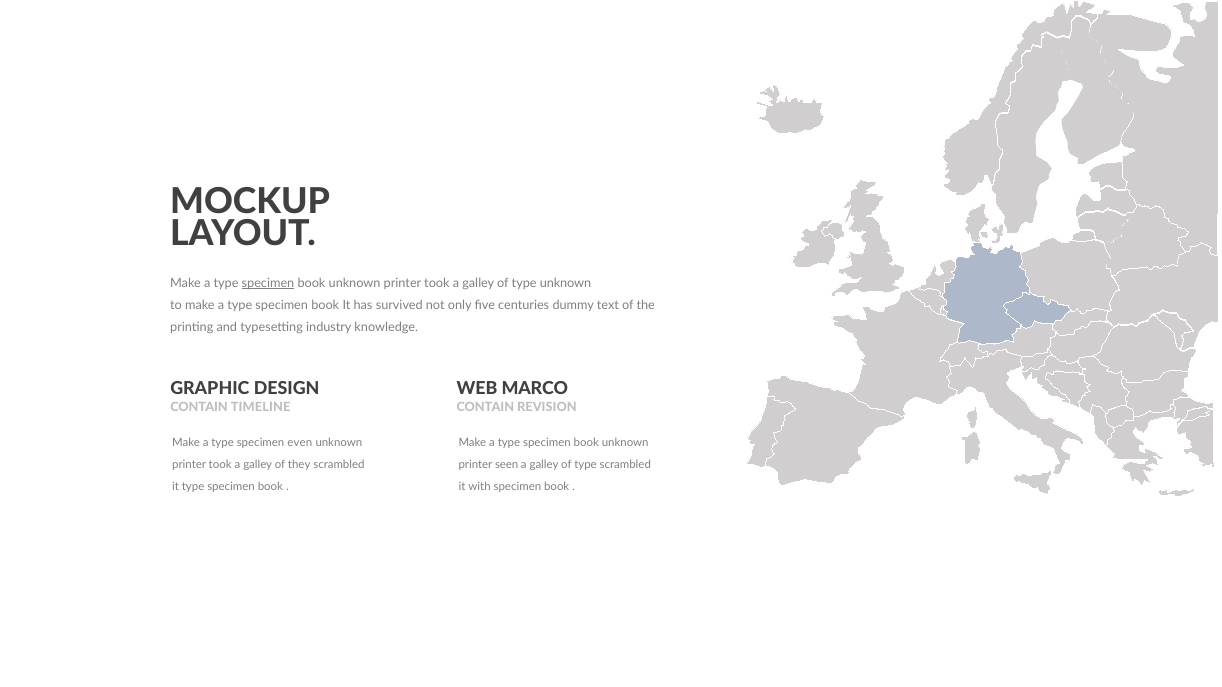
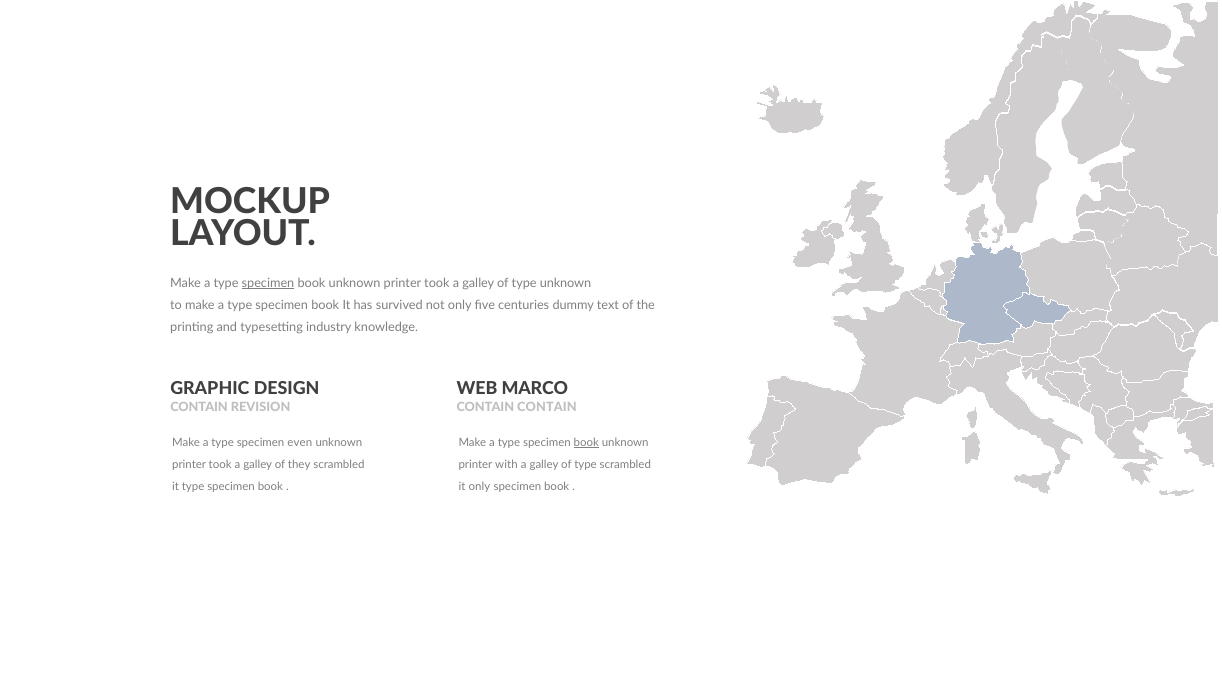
TIMELINE: TIMELINE -> REVISION (261, 408)
CONTAIN REVISION: REVISION -> CONTAIN (547, 408)
book underline: none -> present (586, 443)
seen: seen -> with (506, 465)
it with: with -> only (479, 487)
